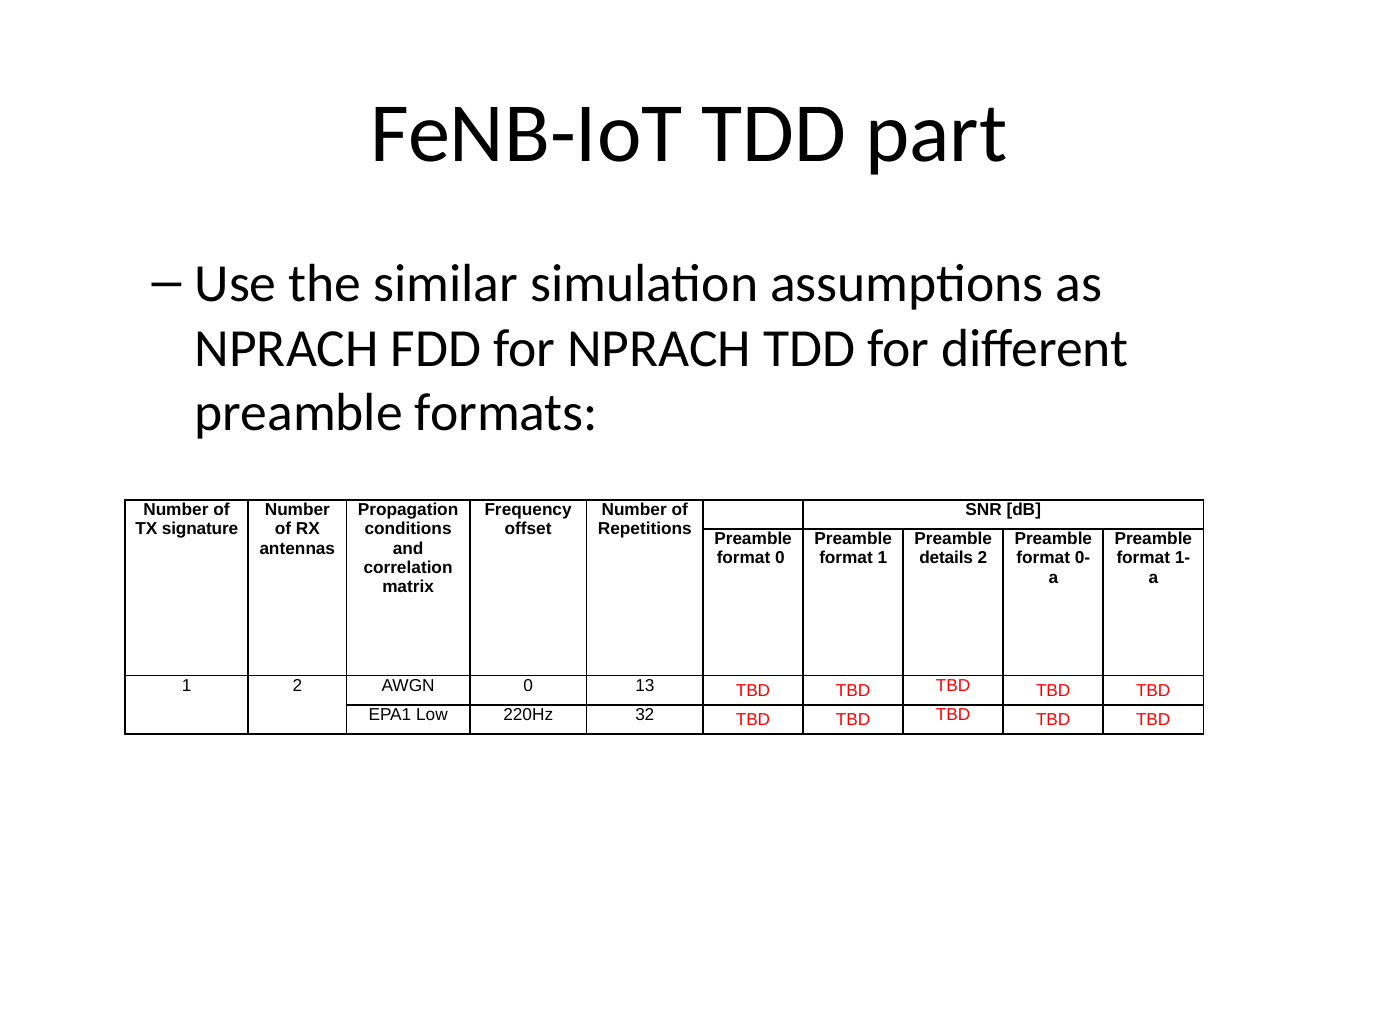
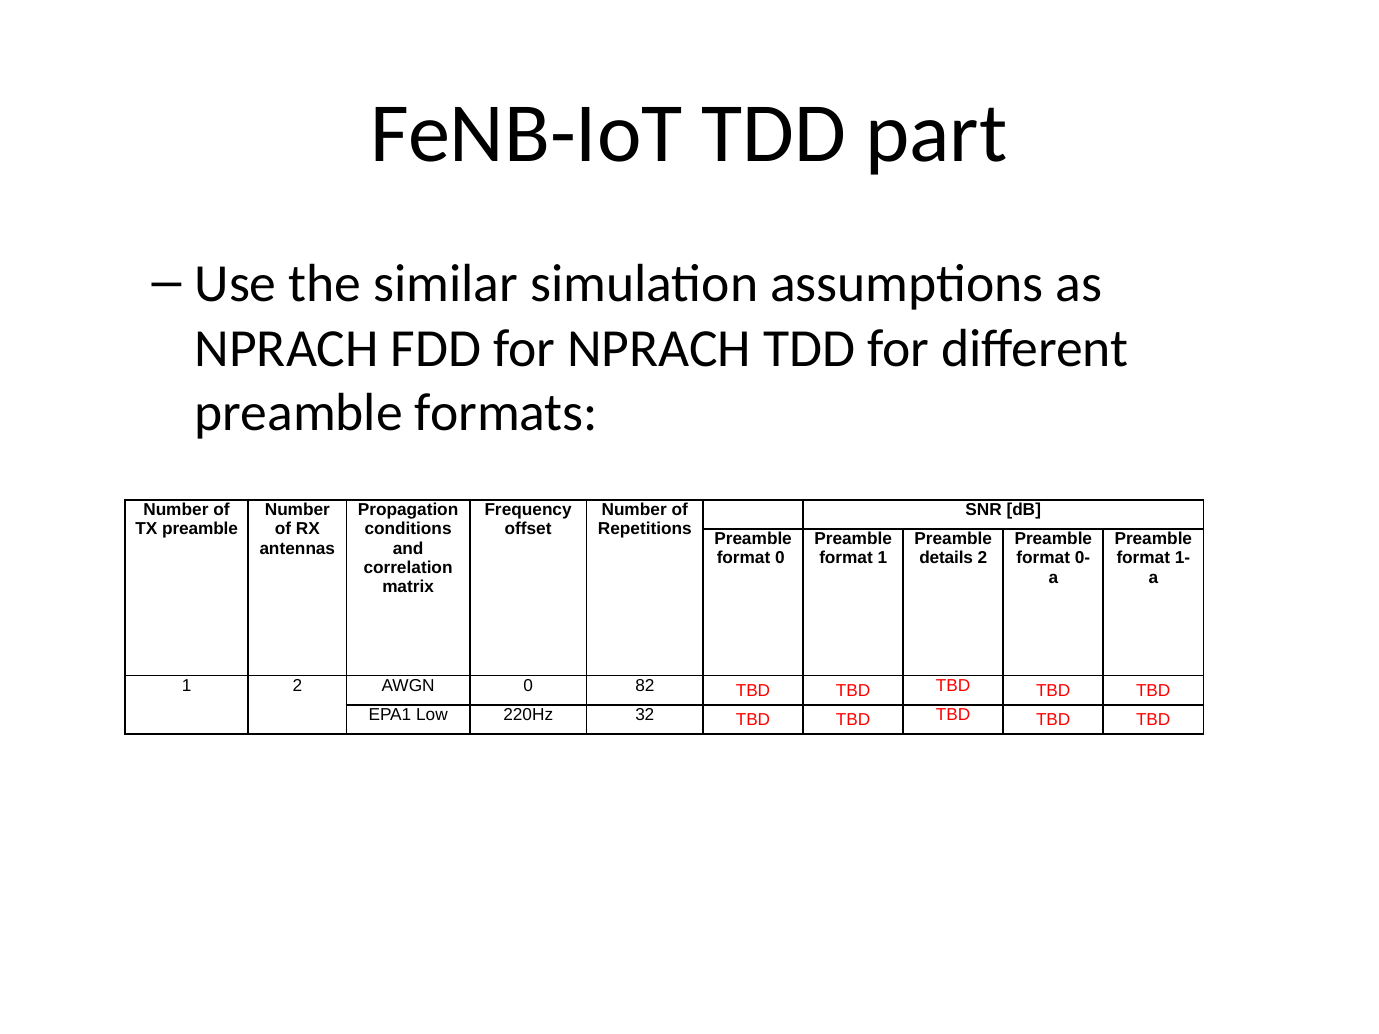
TX signature: signature -> preamble (200, 529)
13: 13 -> 82 (645, 686)
